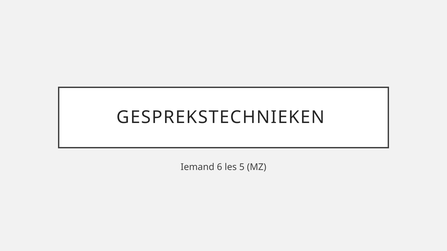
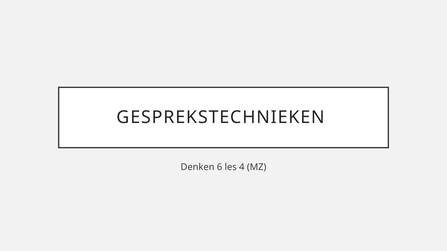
Iemand: Iemand -> Denken (198, 167)
5: 5 -> 4 (242, 167)
